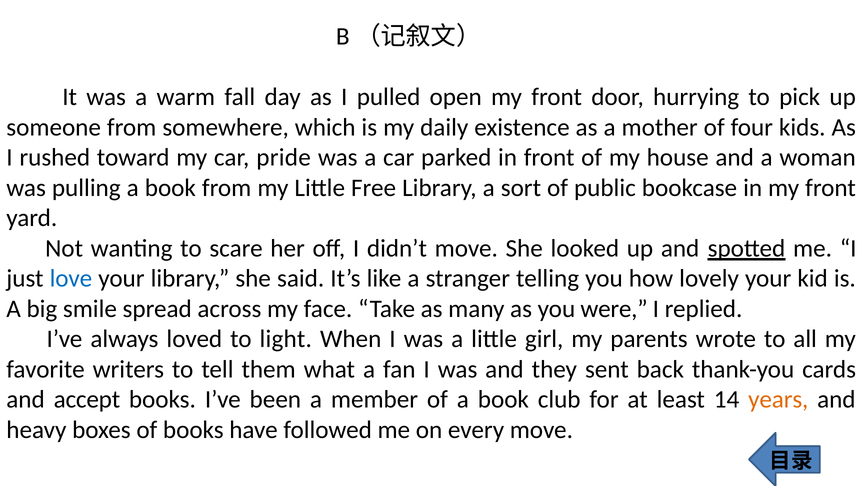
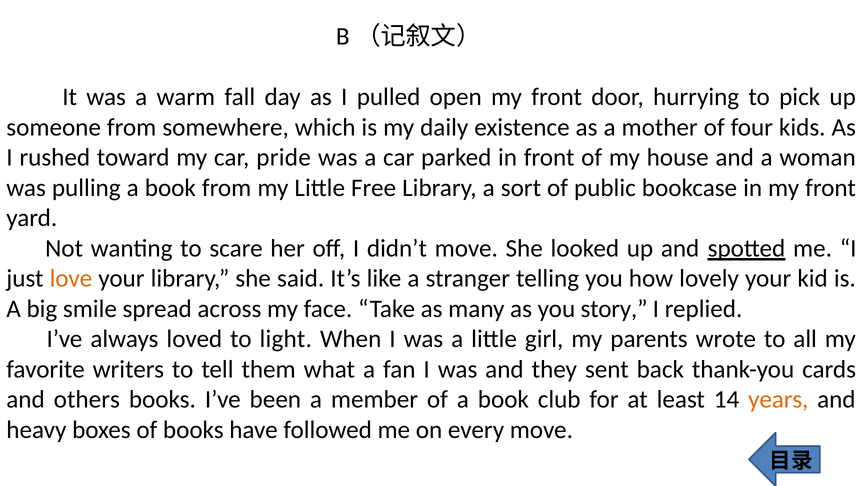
love colour: blue -> orange (71, 278)
were: were -> story (614, 308)
accept: accept -> others (87, 399)
